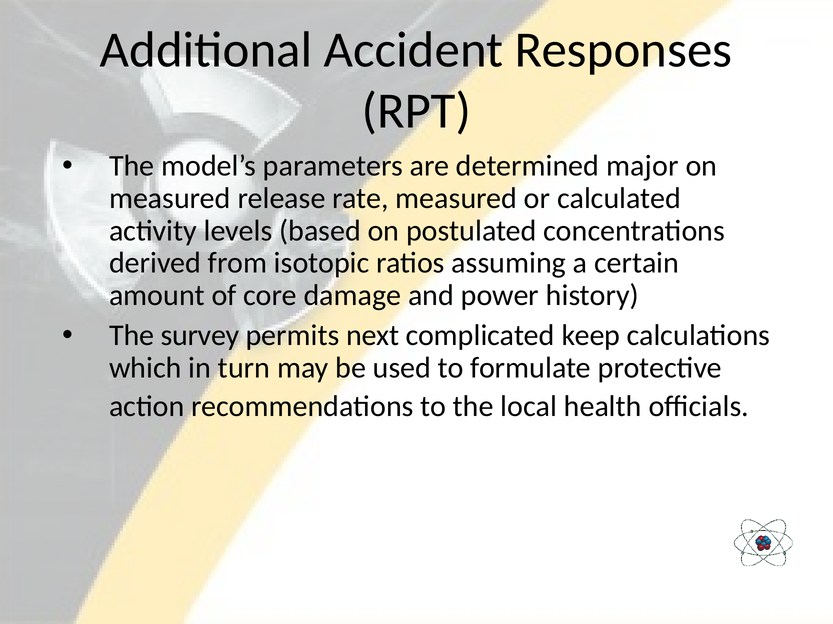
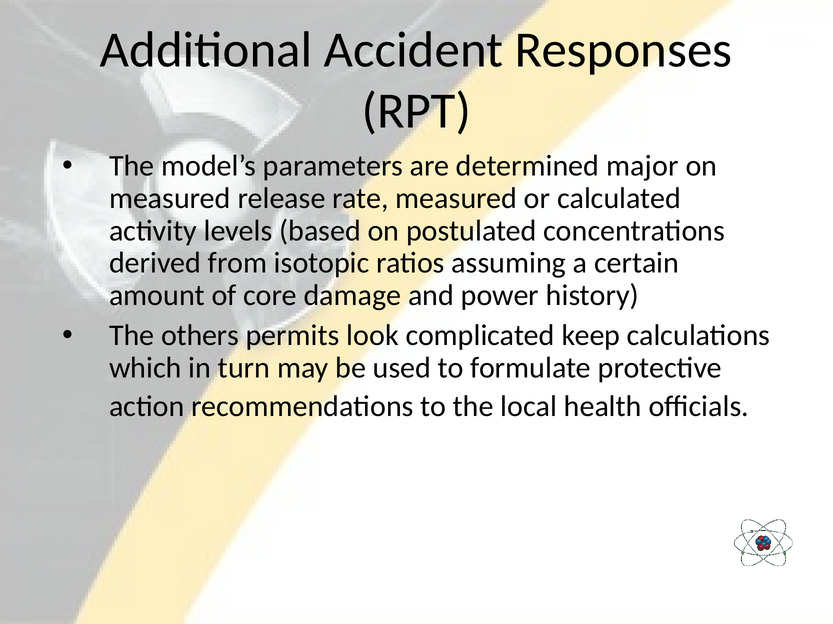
survey: survey -> others (200, 336)
next: next -> look (372, 336)
